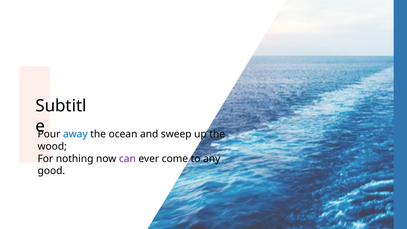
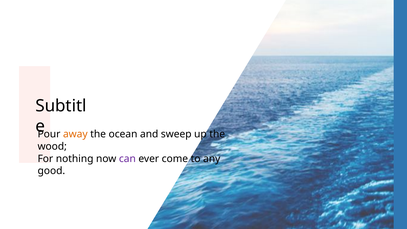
away colour: blue -> orange (75, 134)
